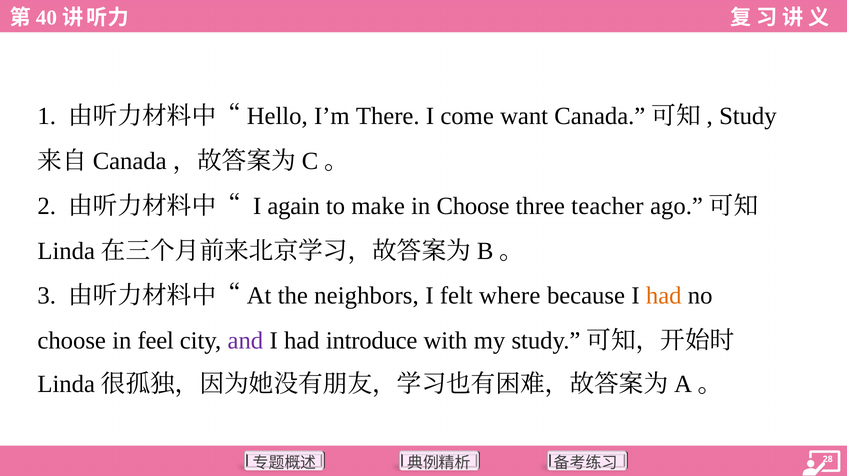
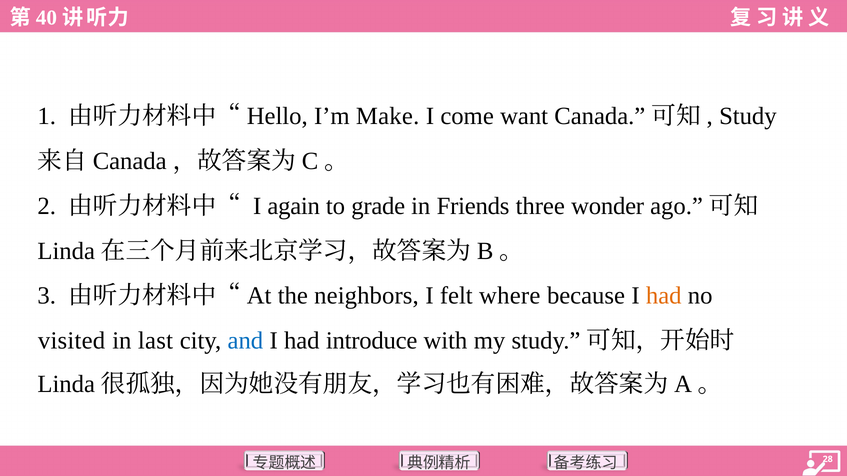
There: There -> Make (388, 116)
make: make -> grade (378, 206)
in Choose: Choose -> Friends (473, 206)
teacher: teacher -> wonder (608, 206)
choose: choose -> visited (72, 341)
feel: feel -> last (155, 341)
and colour: purple -> blue (245, 341)
